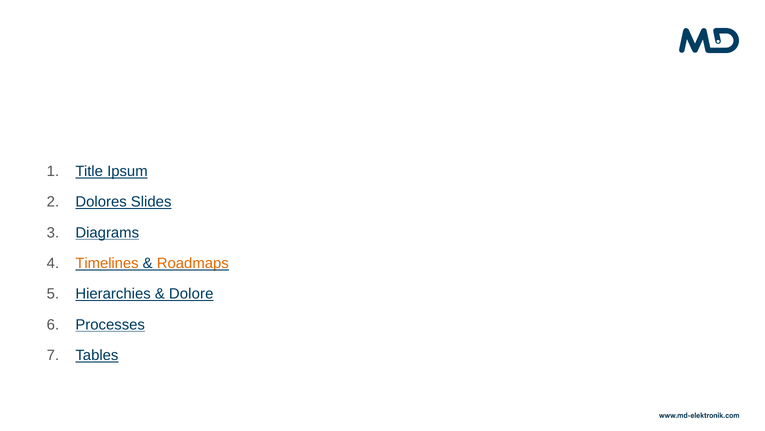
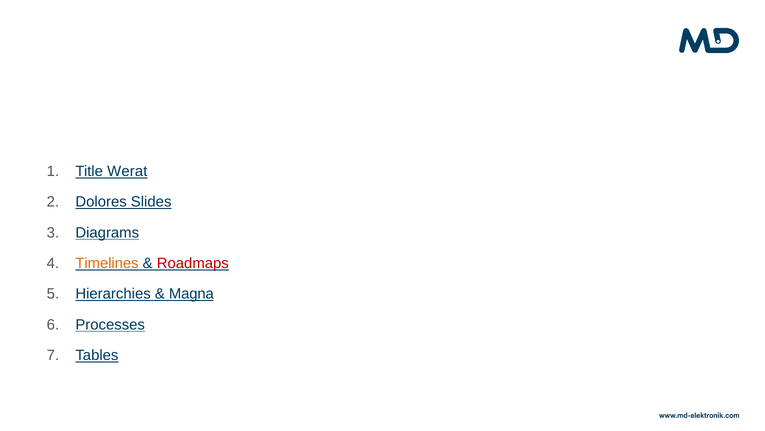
Ipsum: Ipsum -> Werat (127, 171)
Roadmaps colour: orange -> red (193, 263)
Dolore: Dolore -> Magna (191, 294)
